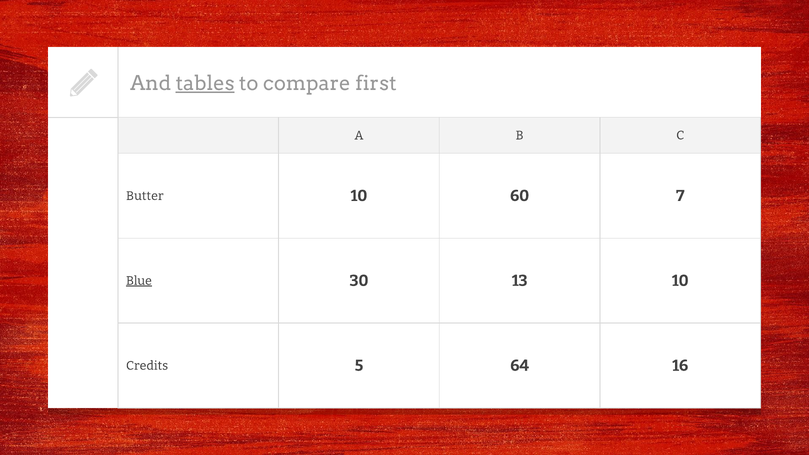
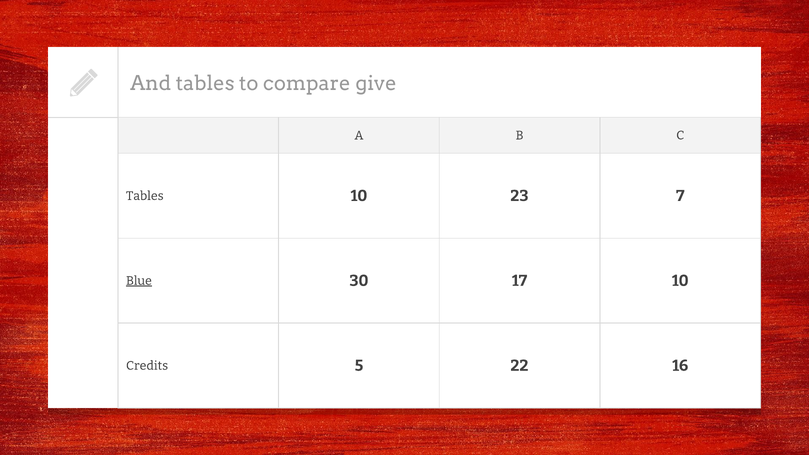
tables underline: present -> none (205, 84)
first: first -> give (376, 84)
Butter: Butter -> Tables (145, 196)
60: 60 -> 23 (519, 196)
13: 13 -> 17 (520, 281)
64: 64 -> 22 (519, 366)
